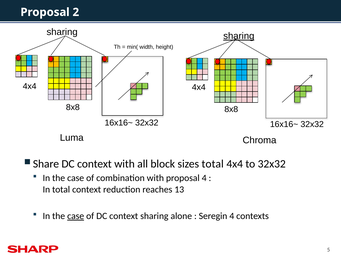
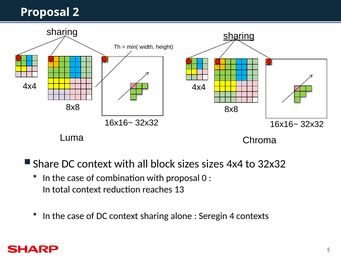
sizes total: total -> sizes (213, 164)
proposal 4: 4 -> 0 (204, 178)
case underline: present -> none (76, 216)
